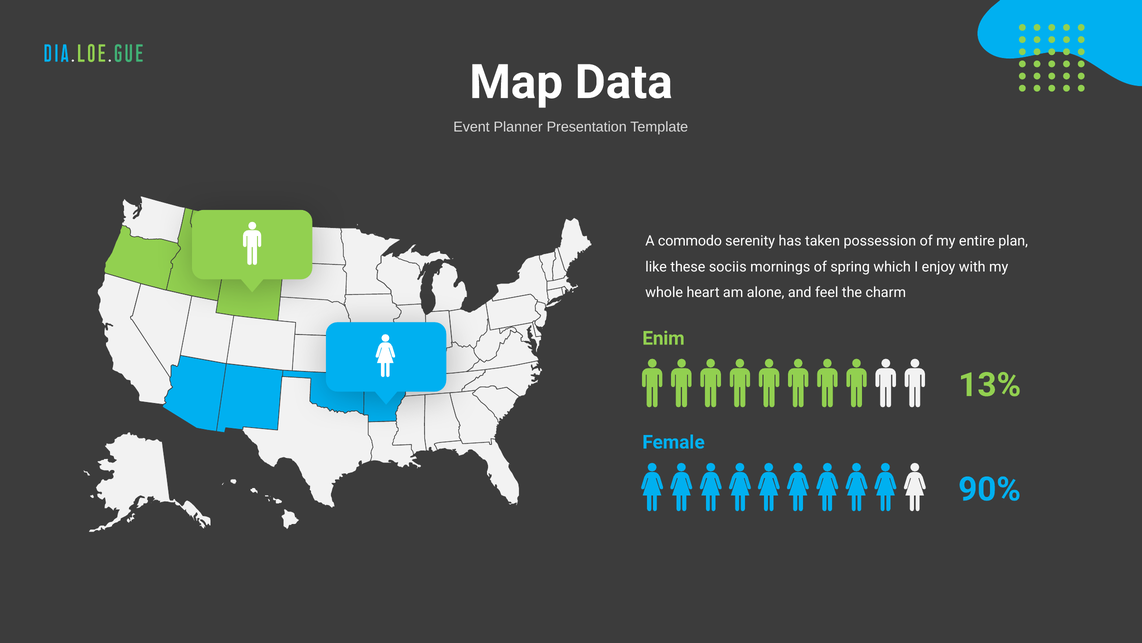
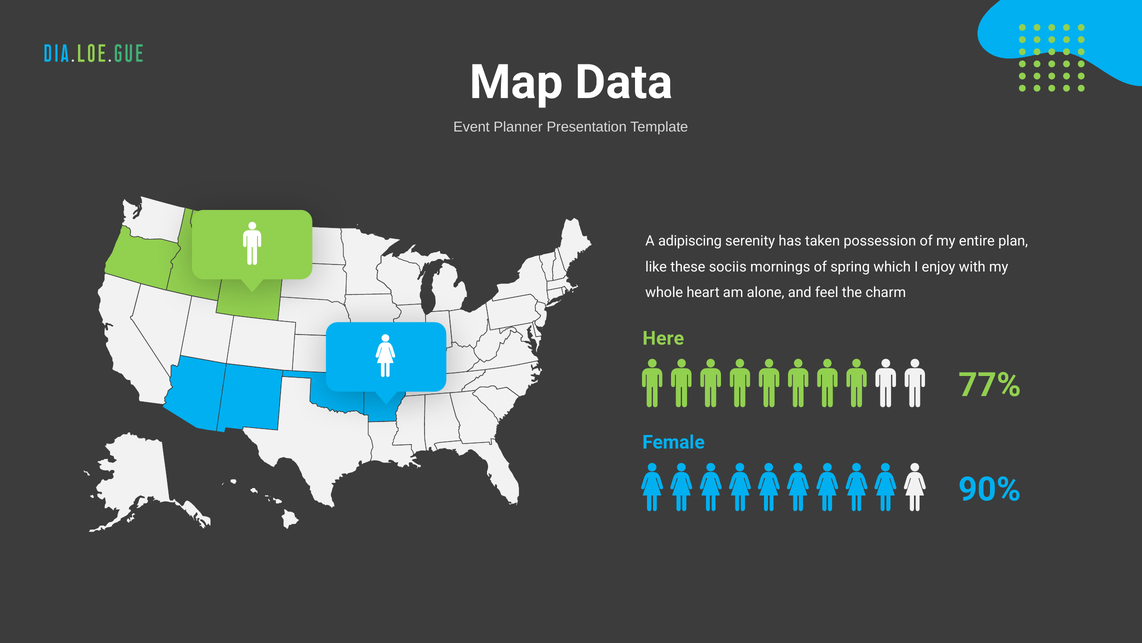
commodo: commodo -> adipiscing (690, 241)
Enim: Enim -> Here (663, 338)
13%: 13% -> 77% (990, 385)
